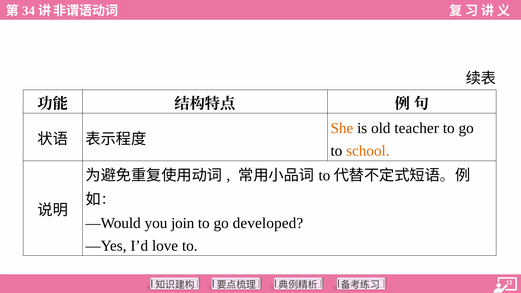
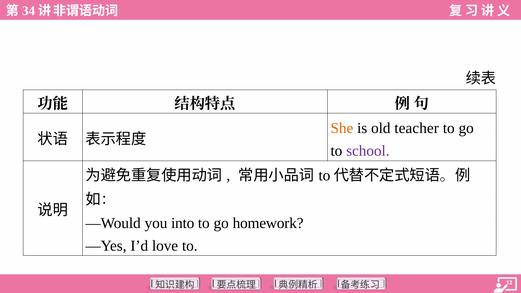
school colour: orange -> purple (368, 151)
join: join -> into (183, 223)
developed: developed -> homework (268, 223)
